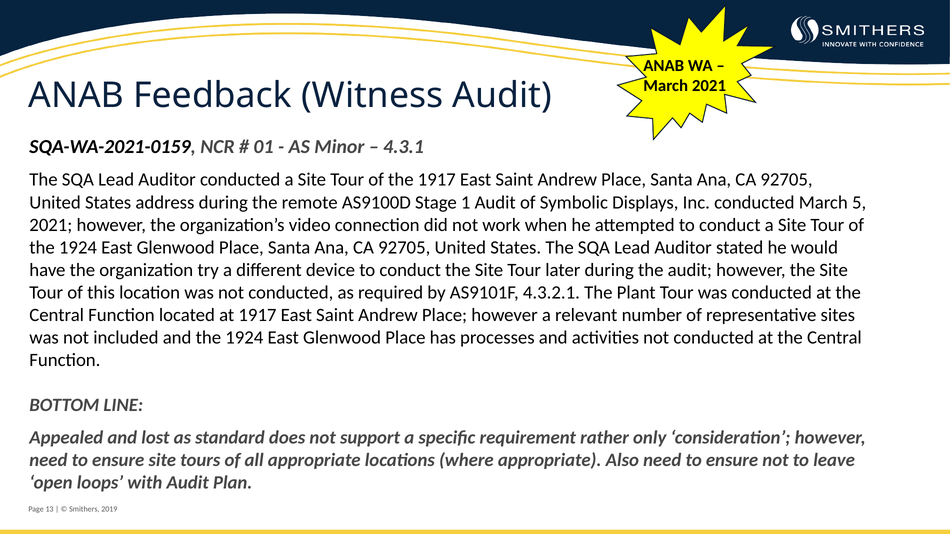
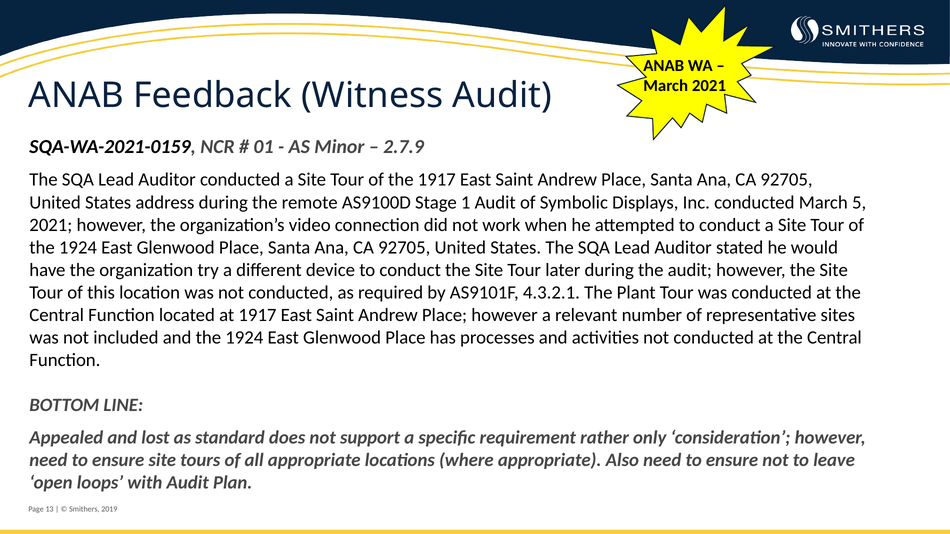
4.3.1: 4.3.1 -> 2.7.9 (404, 147)
